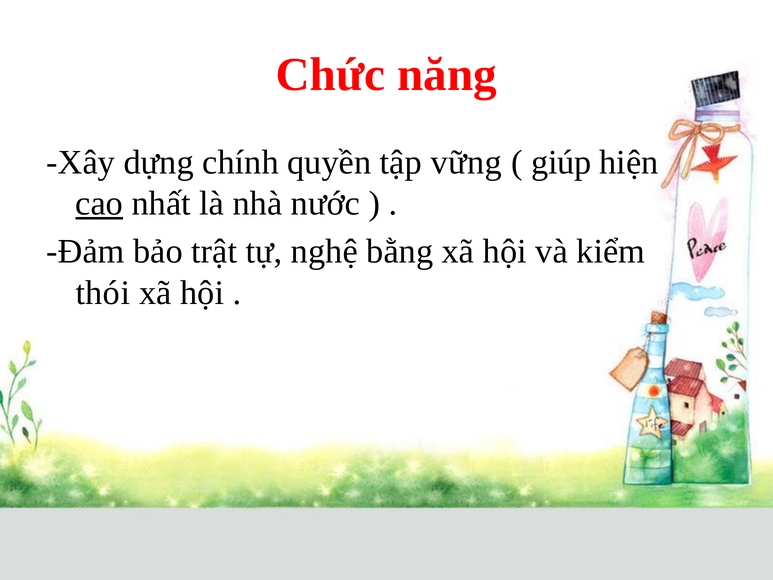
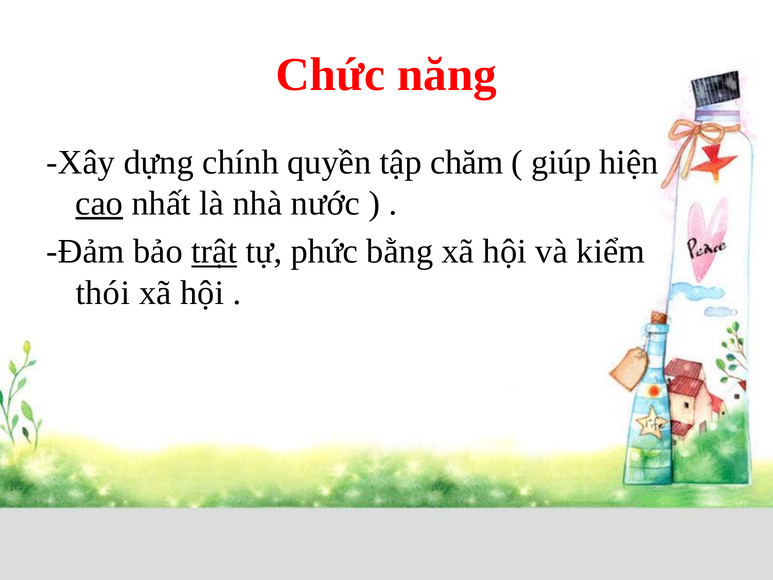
vững: vững -> chăm (467, 162)
trật underline: none -> present (214, 252)
nghệ: nghệ -> phức (325, 252)
